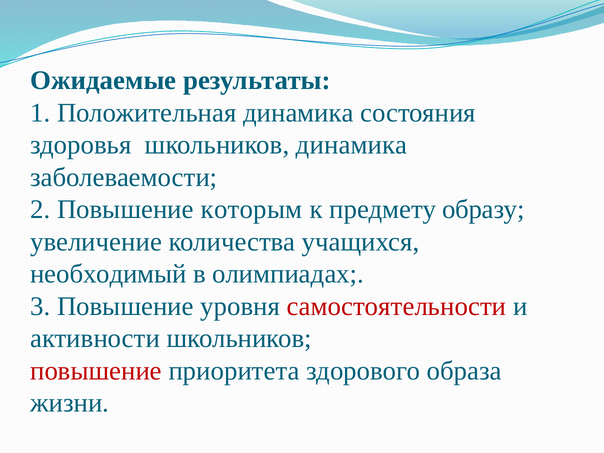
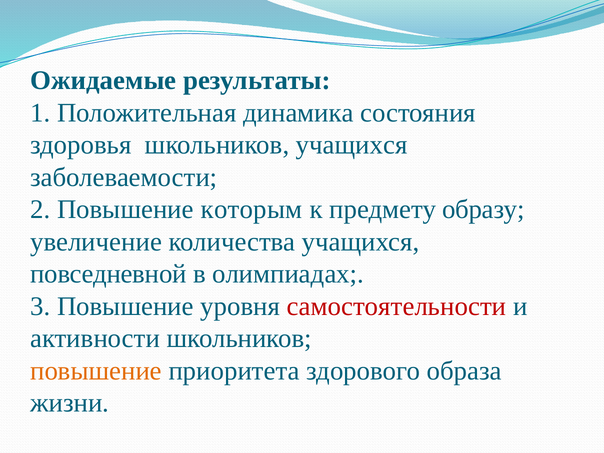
школьников динамика: динамика -> учащихся (352, 145)
необходимый: необходимый -> повседневной (108, 274)
повышение colour: red -> orange (96, 371)
